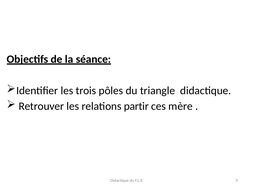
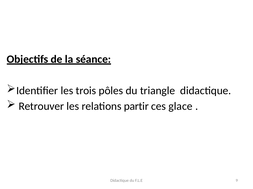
mère: mère -> glace (180, 107)
